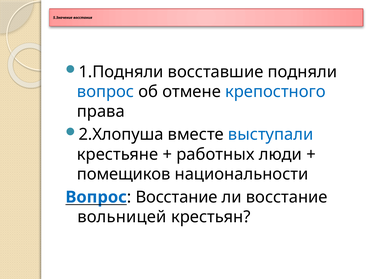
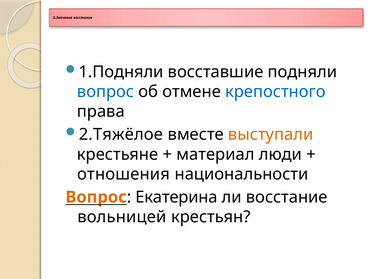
2.Хлопуша: 2.Хлопуша -> 2.Тяжёлое (121, 134)
выступали colour: blue -> orange (271, 134)
работных: работных -> материал (215, 154)
помещиков: помещиков -> отношения (124, 174)
Вопрос colour: blue -> orange (96, 197)
Восстание: Восстание -> Екатерина (176, 197)
